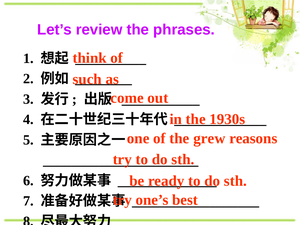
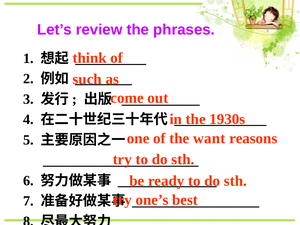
grew: grew -> want (209, 138)
